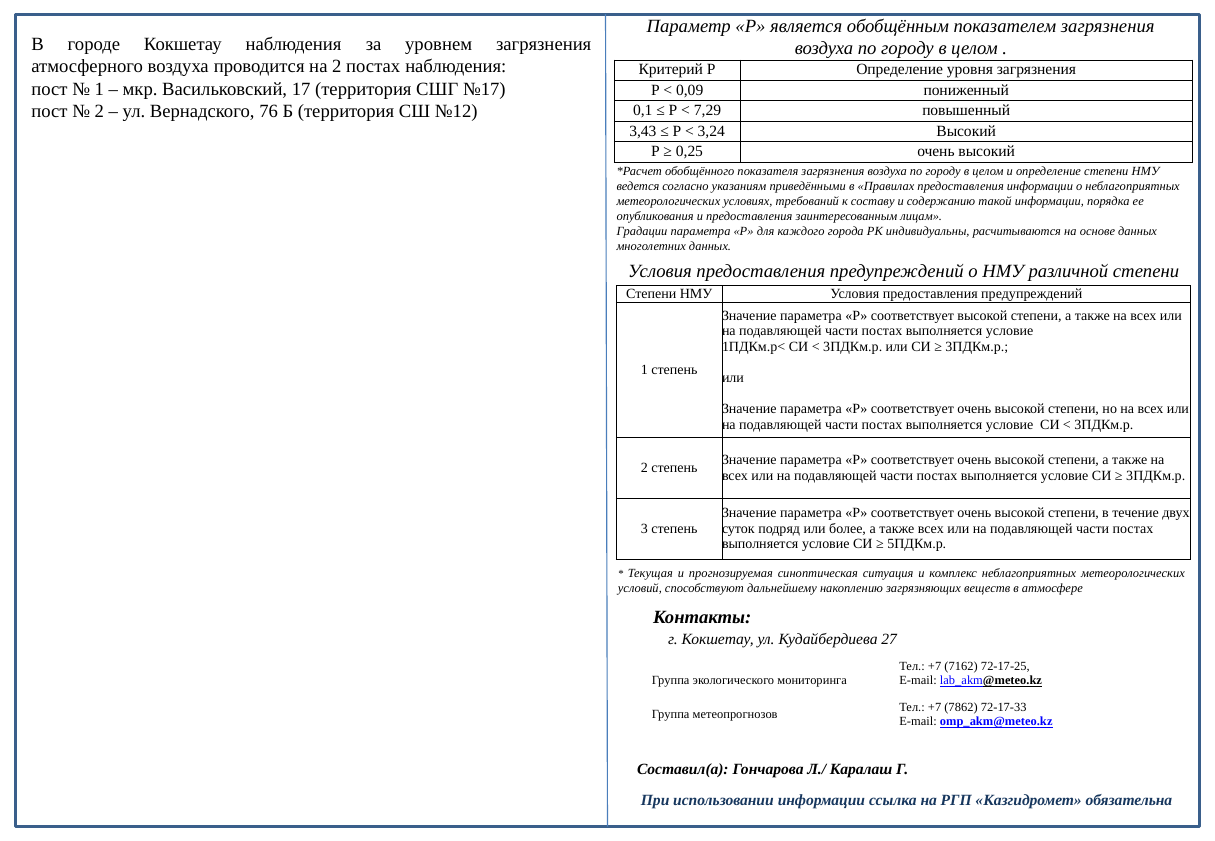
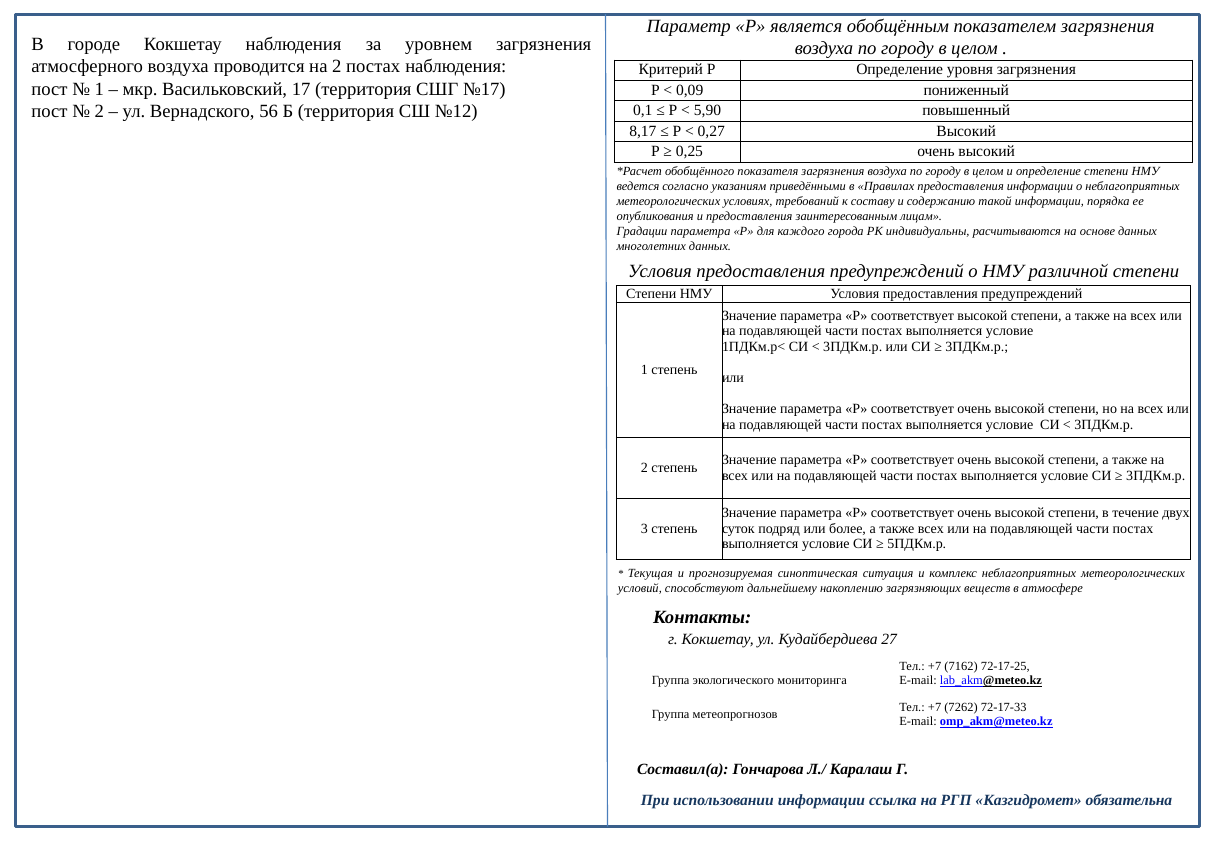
76: 76 -> 56 (269, 112)
7,29: 7,29 -> 5,90 (707, 111)
3,43: 3,43 -> 8,17 (643, 131)
3,24: 3,24 -> 0,27 (711, 131)
7862: 7862 -> 7262 (961, 708)
